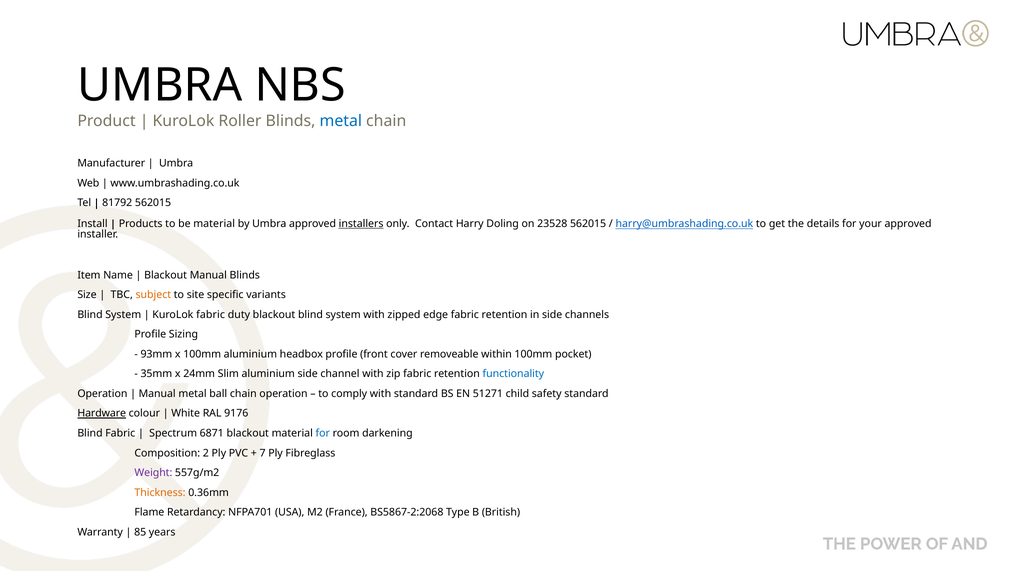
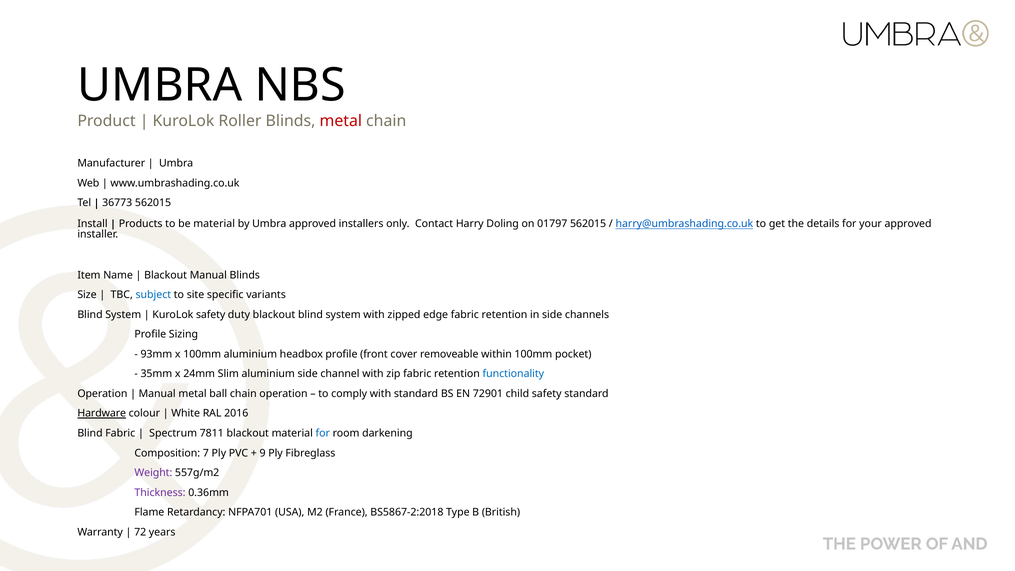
metal colour: blue -> red (341, 121)
81792: 81792 -> 36773 (117, 203)
installers underline: present -> none (361, 224)
23528: 23528 -> 01797 (552, 224)
subject colour: orange -> blue (153, 295)
KuroLok fabric: fabric -> safety (211, 315)
51271: 51271 -> 72901 (488, 394)
9176: 9176 -> 2016 (236, 413)
6871: 6871 -> 7811 (212, 433)
2: 2 -> 7 (206, 453)
7: 7 -> 9 (263, 453)
Thickness colour: orange -> purple (160, 493)
BS5867-2:2068: BS5867-2:2068 -> BS5867-2:2018 (407, 512)
85: 85 -> 72 (140, 532)
